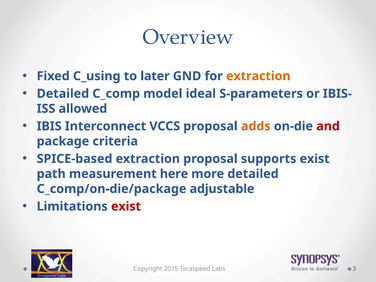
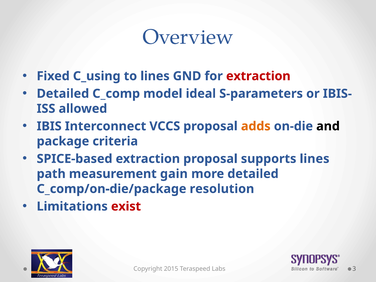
to later: later -> lines (155, 76)
extraction colour: orange -> red (258, 76)
and colour: red -> black (328, 126)
supports exist: exist -> lines (315, 159)
here: here -> gain (174, 174)
adjustable: adjustable -> resolution (222, 189)
